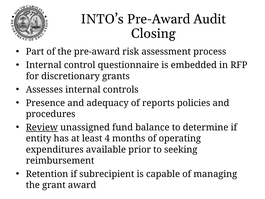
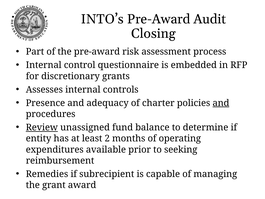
reports: reports -> charter (158, 103)
and underline: none -> present (221, 103)
4: 4 -> 2 (107, 138)
Retention: Retention -> Remedies (47, 174)
